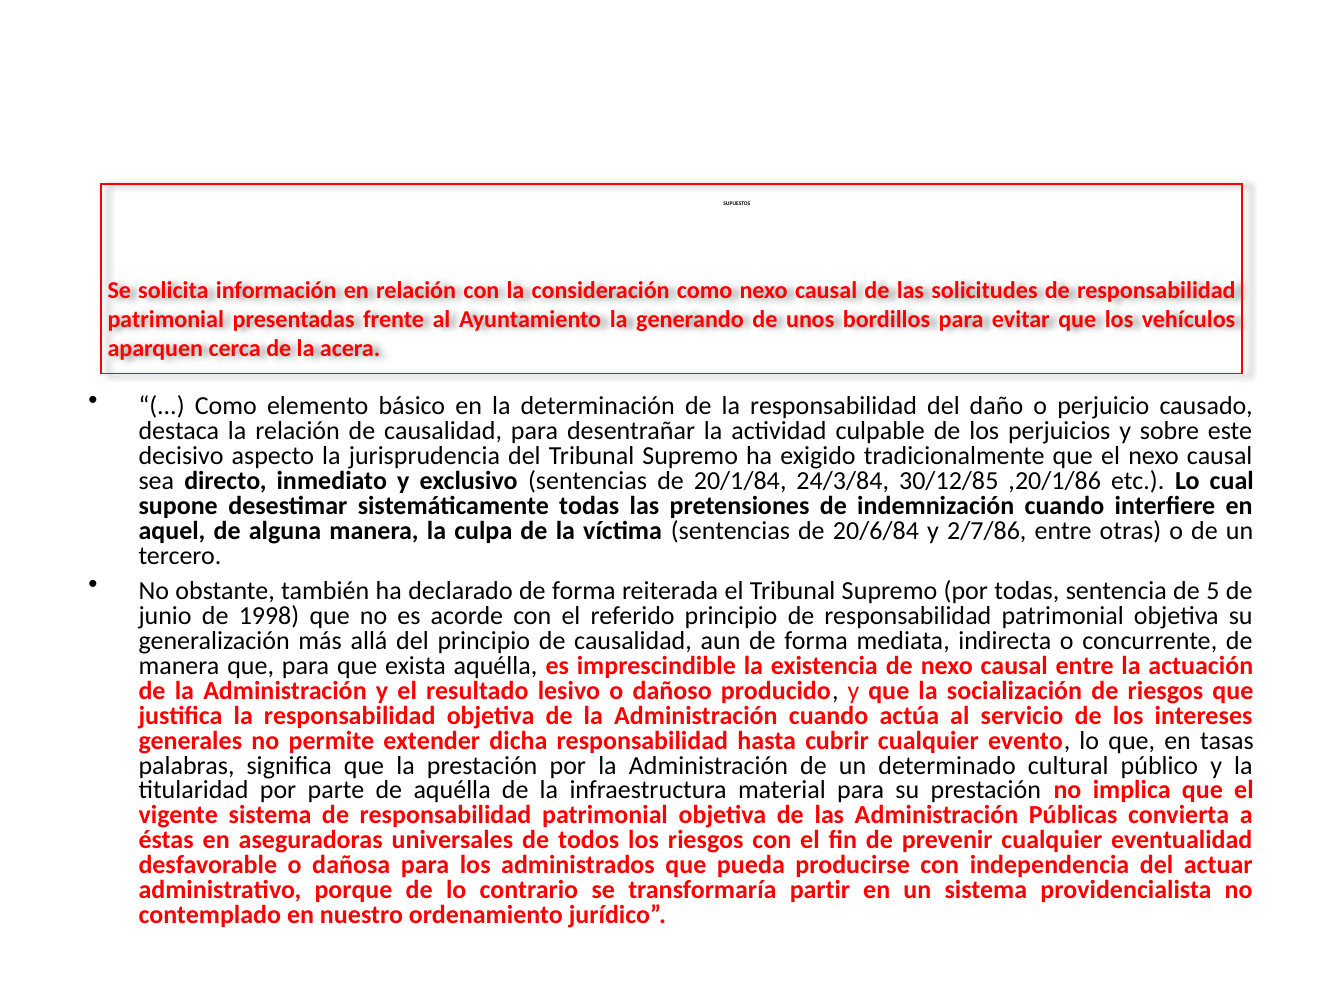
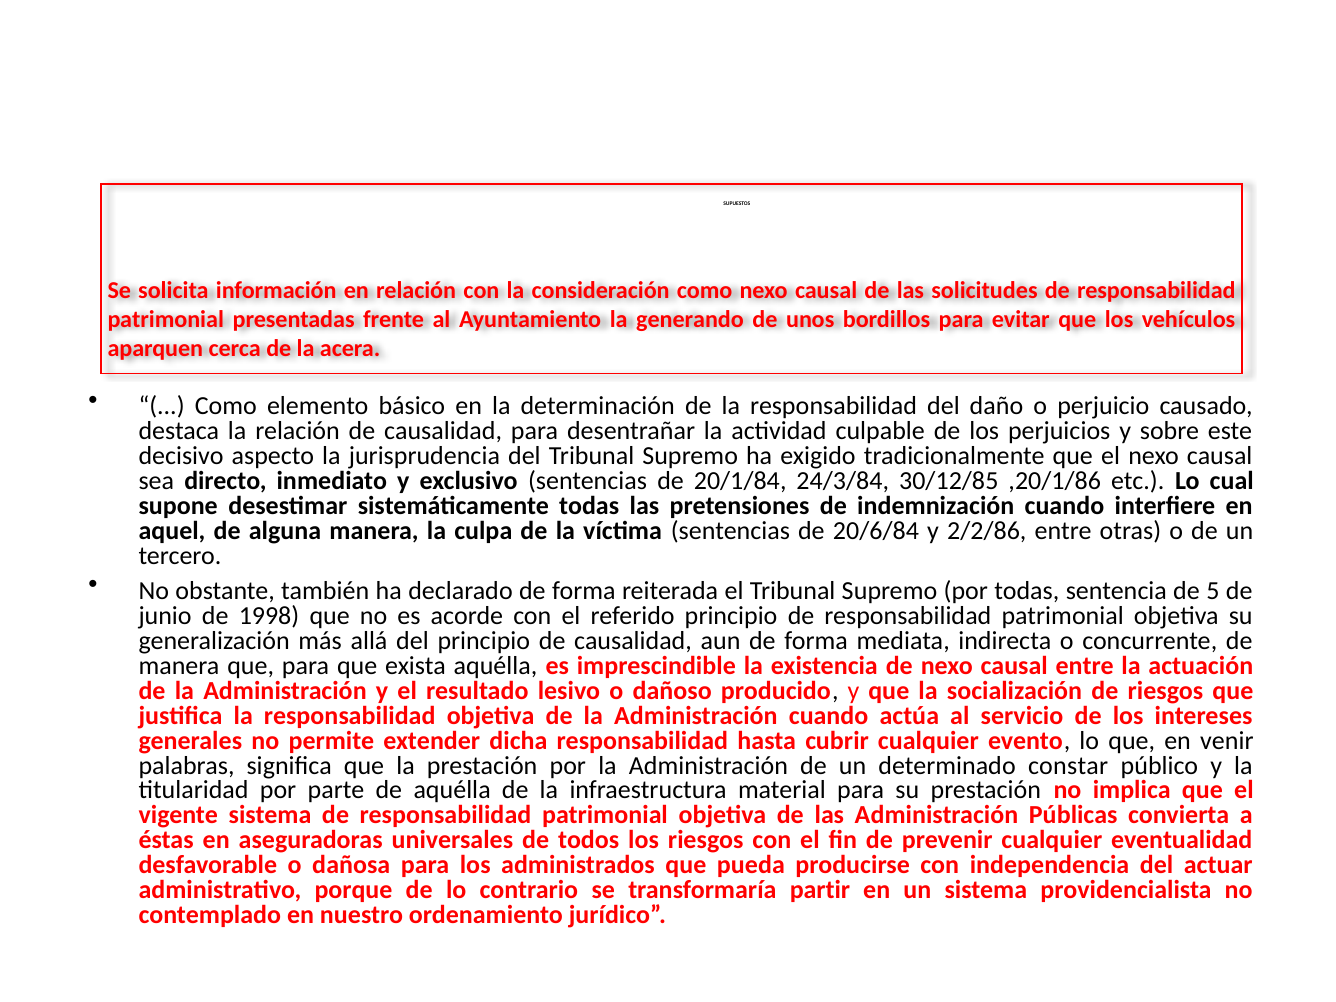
2/7/86: 2/7/86 -> 2/2/86 (987, 531)
tasas: tasas -> venir (1227, 741)
cultural: cultural -> constar (1068, 765)
